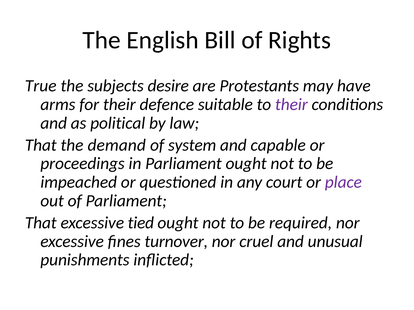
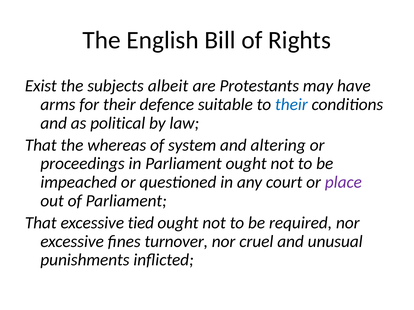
True: True -> Exist (41, 86)
desire: desire -> albeit (168, 86)
their colour: purple -> blue (291, 105)
demand: demand -> whereas (117, 145)
capable: capable -> altering (278, 145)
